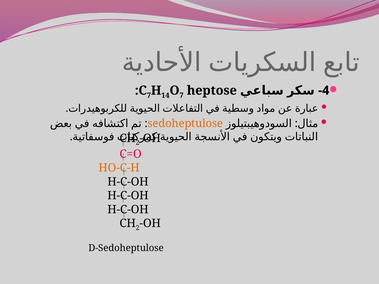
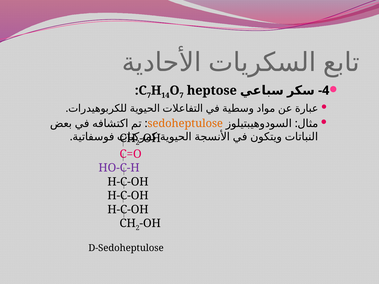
HO-C-H colour: orange -> purple (119, 168)
